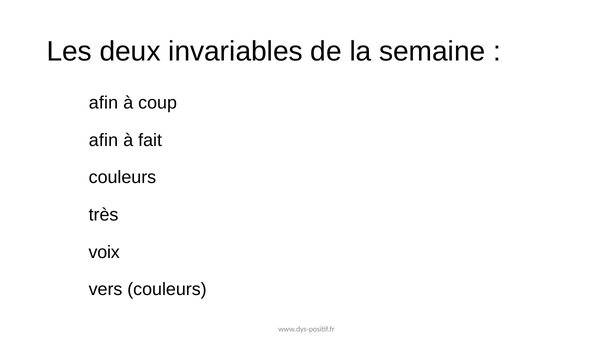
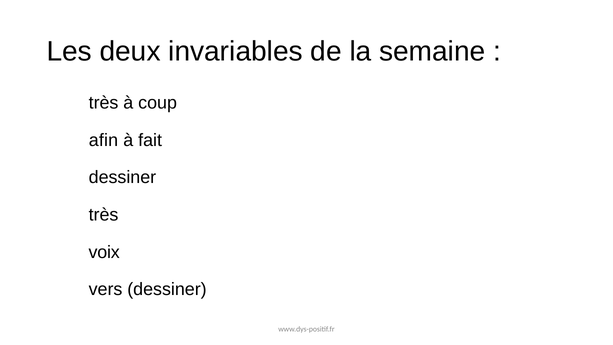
afin: afin -> très (104, 103)
couleurs: couleurs -> dessiner (122, 177)
vers couleurs: couleurs -> dessiner (167, 289)
